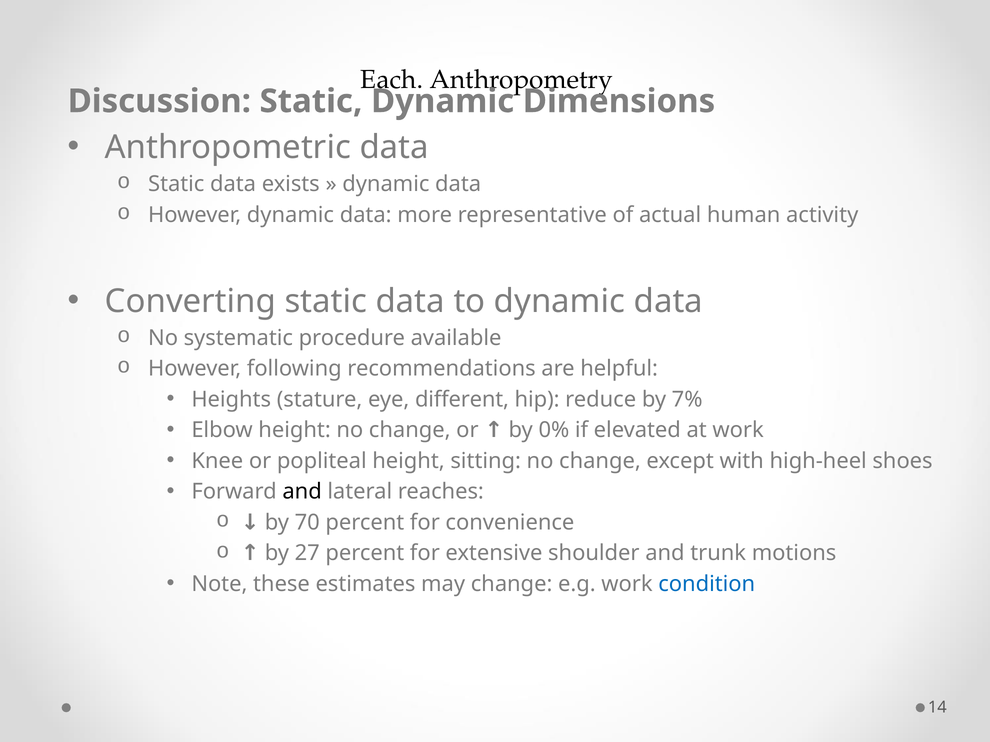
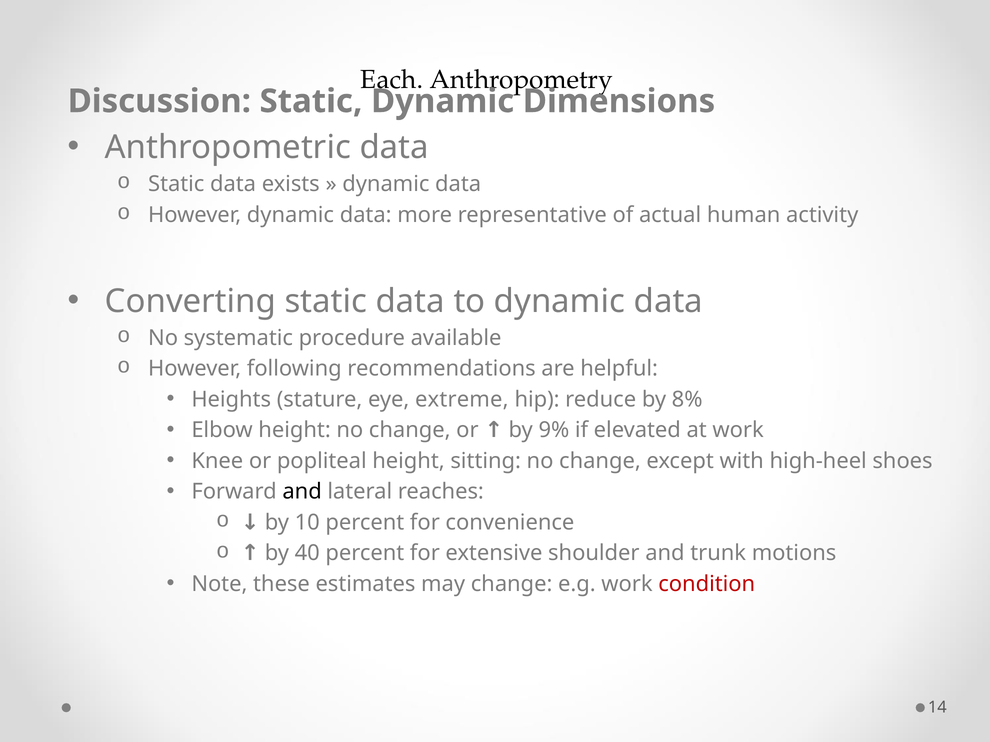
different: different -> extreme (462, 400)
7%: 7% -> 8% (687, 400)
0%: 0% -> 9% (554, 430)
70: 70 -> 10 (307, 523)
27: 27 -> 40 (307, 554)
condition colour: blue -> red (707, 584)
